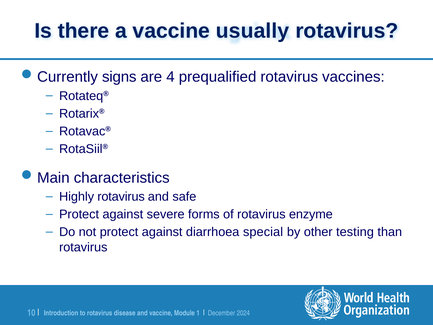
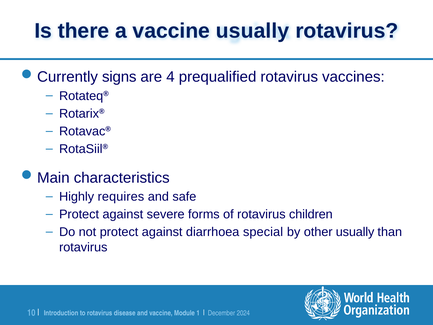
Highly rotavirus: rotavirus -> requires (121, 197)
enzyme: enzyme -> children (311, 214)
other testing: testing -> usually (355, 232)
